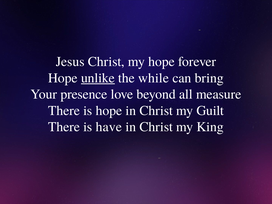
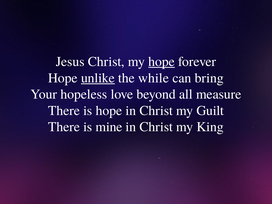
hope underline: none -> present (162, 62)
presence: presence -> hopeless (84, 94)
have: have -> mine (109, 127)
